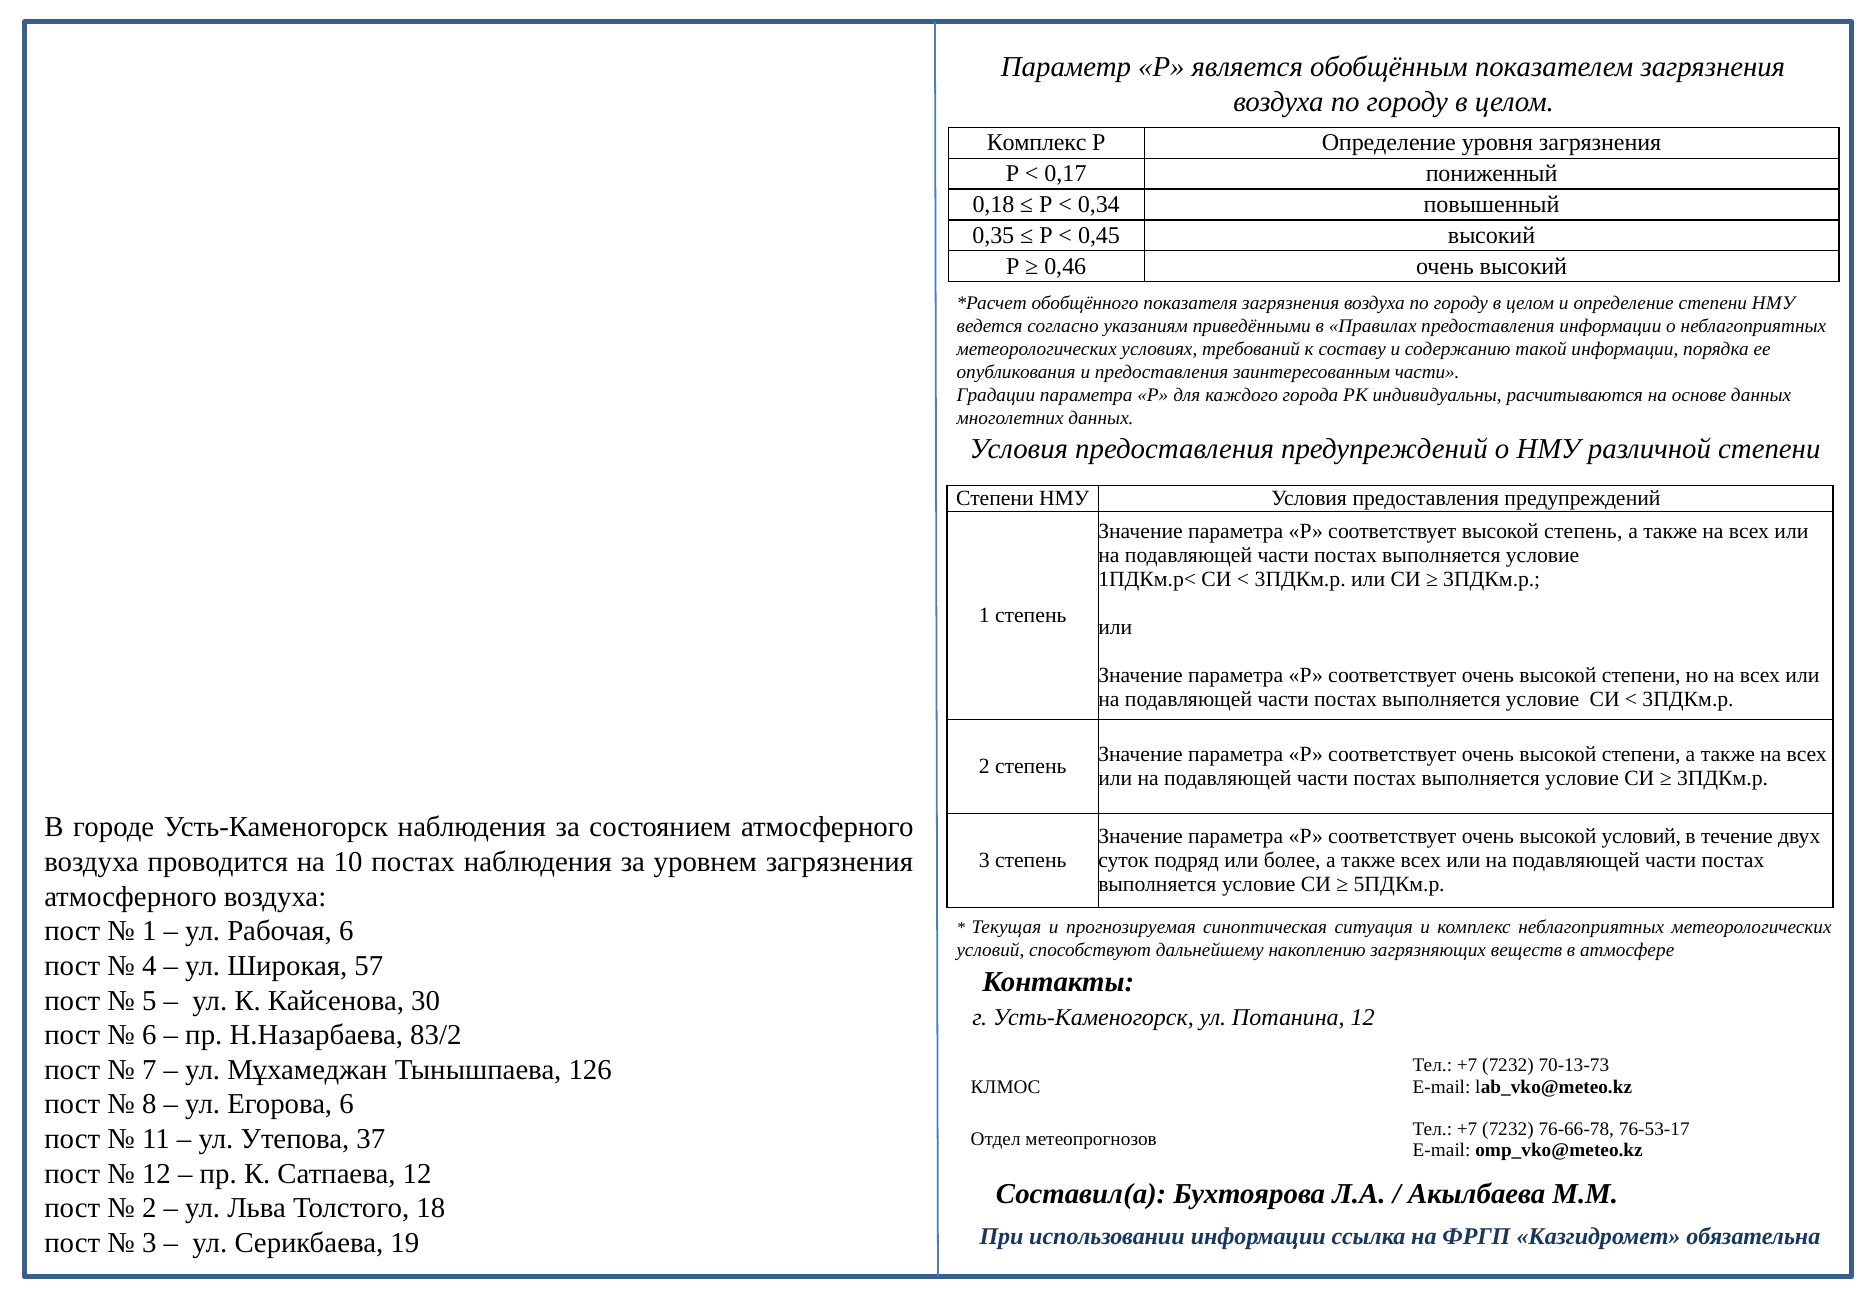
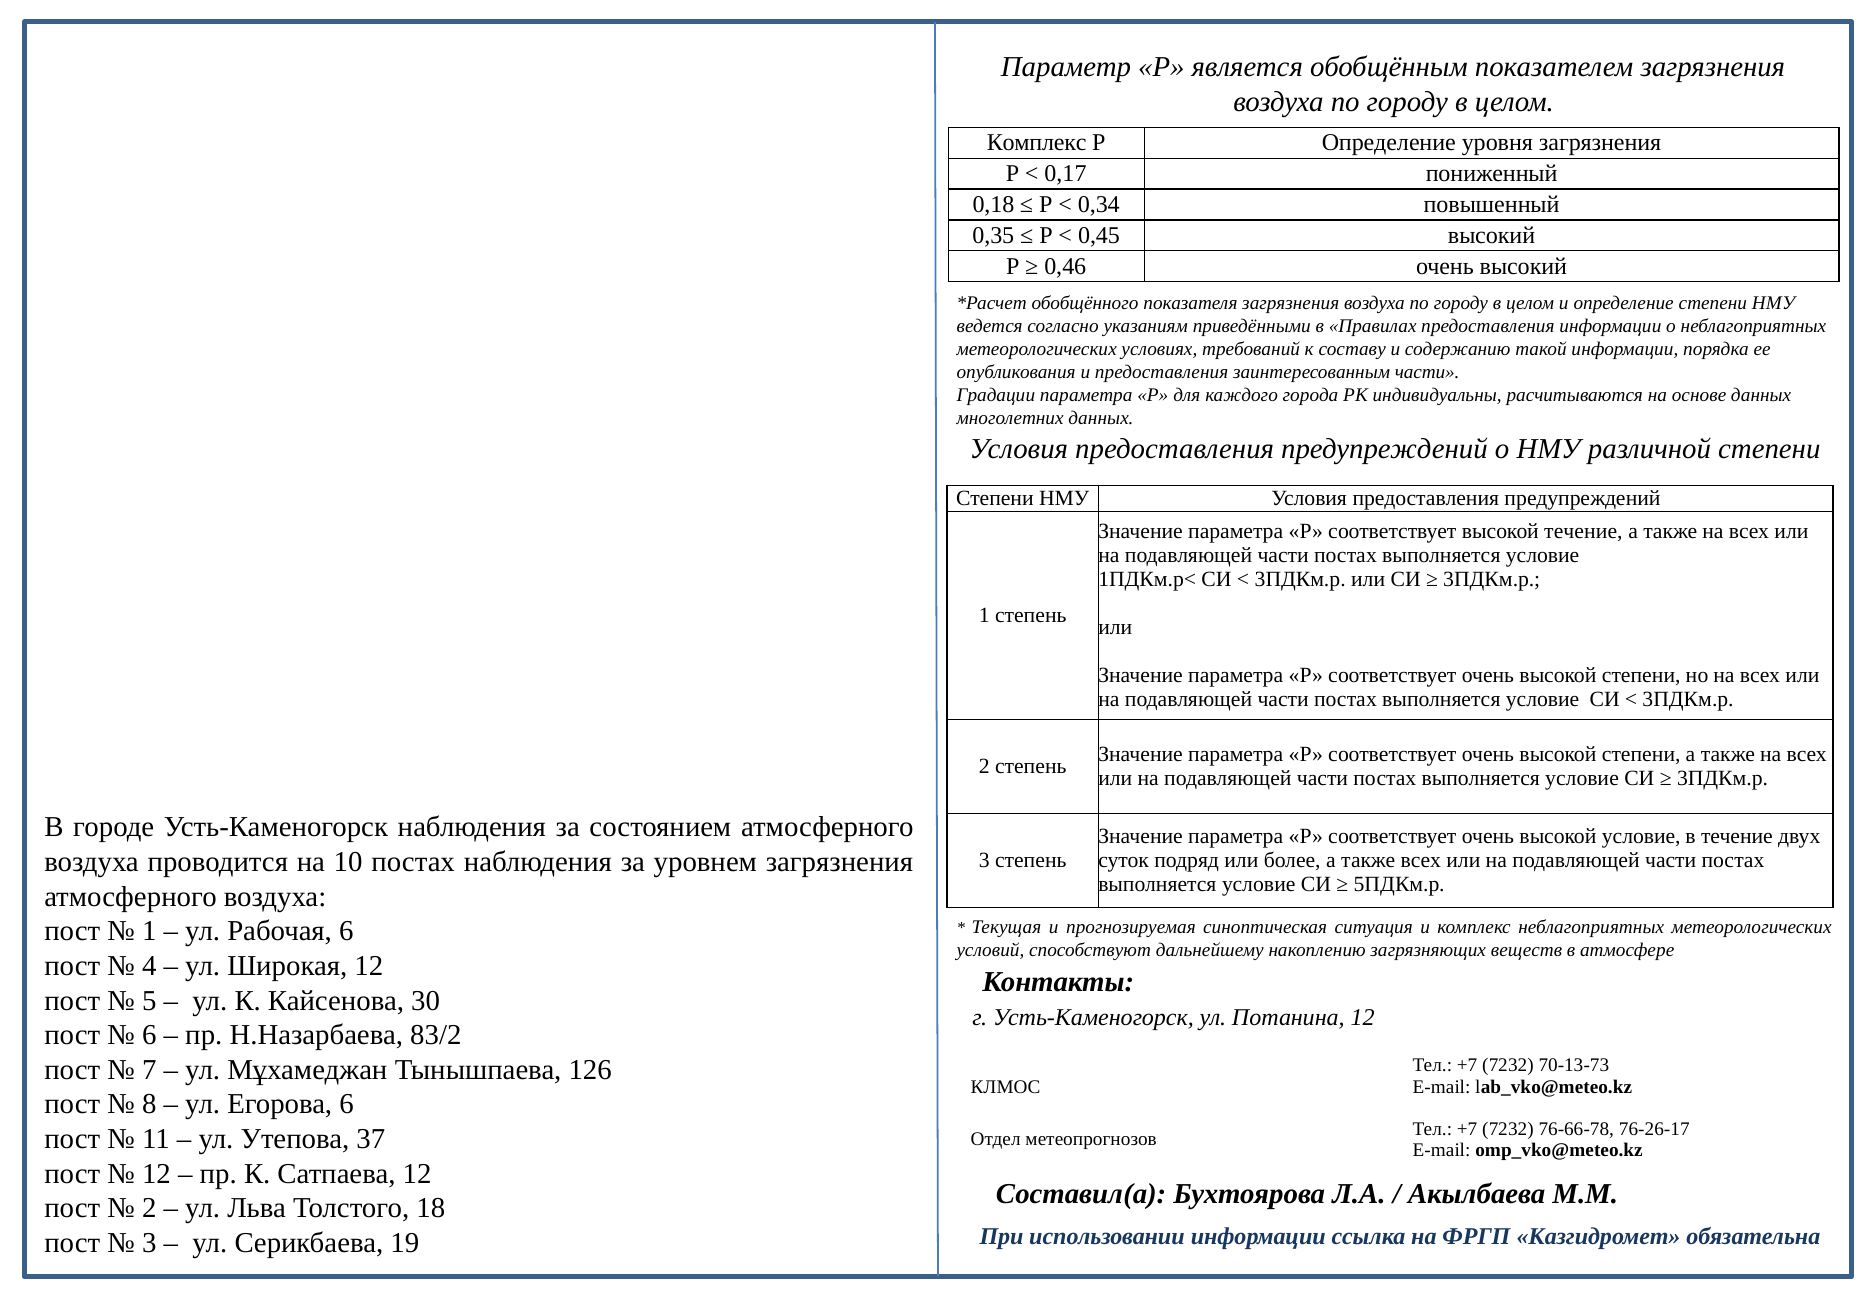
высокой степень: степень -> течение (1583, 532)
высокой условий: условий -> условие (1641, 836)
Широкая 57: 57 -> 12 (369, 966)
76-53-17: 76-53-17 -> 76-26-17 (1654, 1129)
